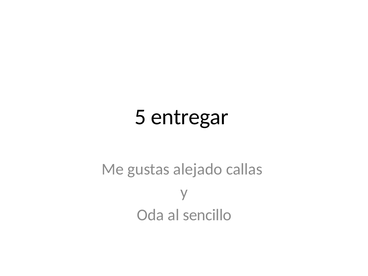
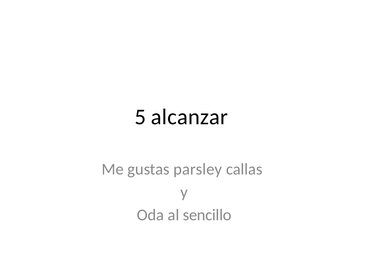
entregar: entregar -> alcanzar (189, 117)
alejado: alejado -> parsley (198, 169)
